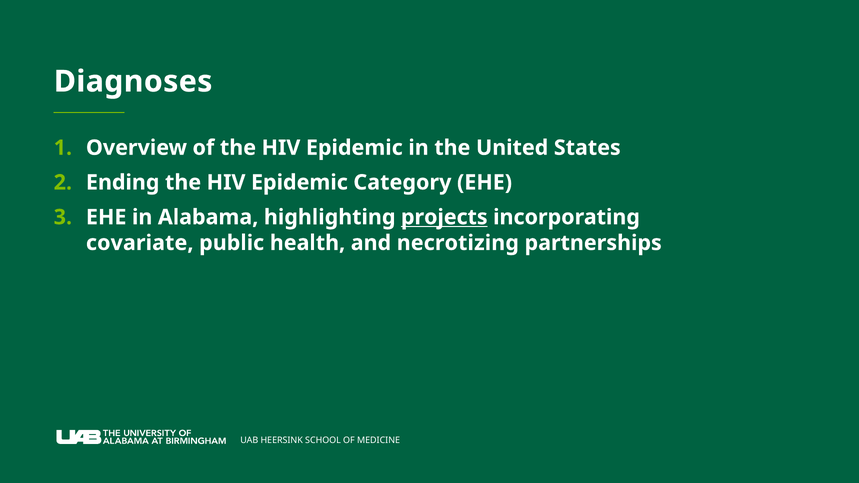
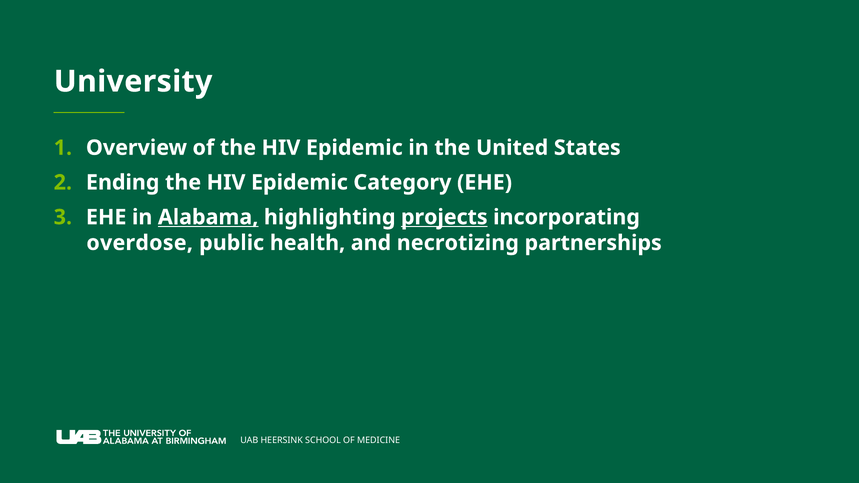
Diagnoses: Diagnoses -> University (133, 82)
Alabama underline: none -> present (208, 217)
covariate: covariate -> overdose (140, 243)
